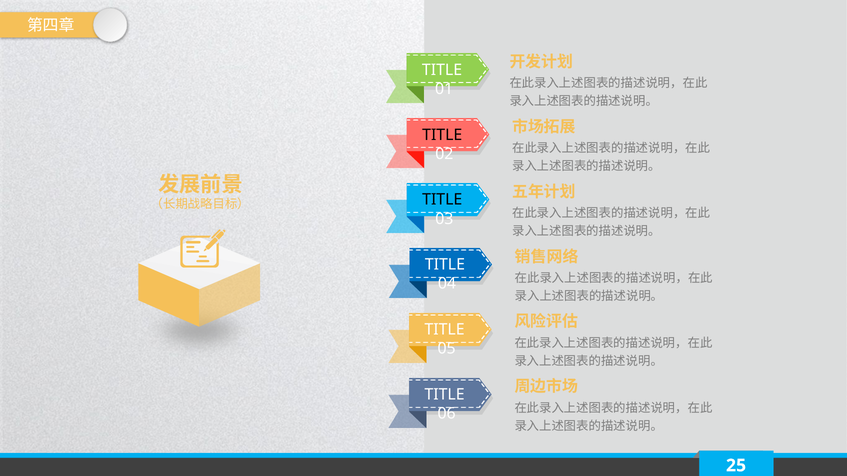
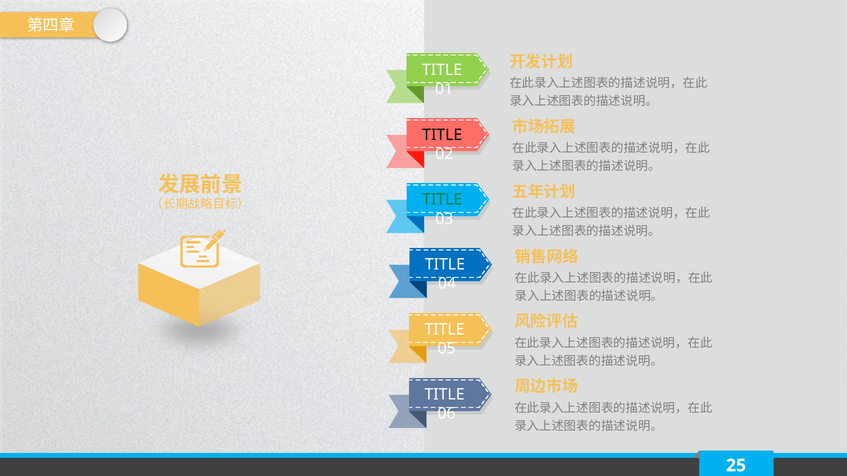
TITLE colour: black -> green (442, 200)
